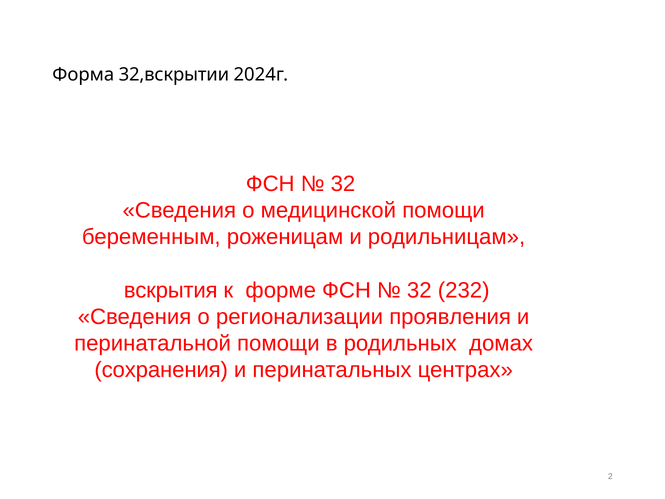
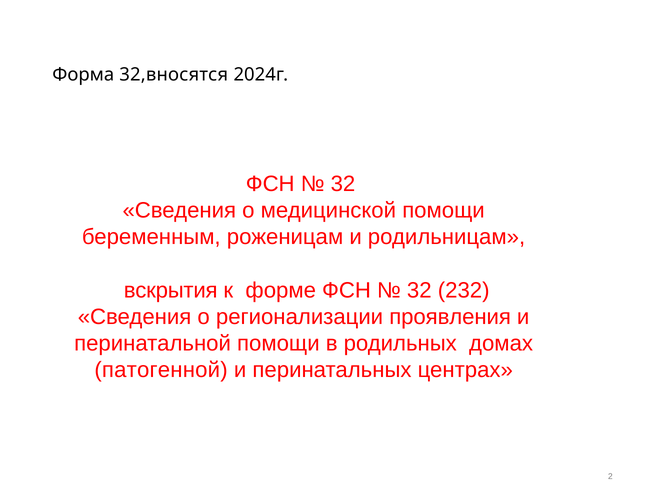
32,вскрытии: 32,вскрытии -> 32,вносятся (174, 75)
сохранения: сохранения -> патогенной (161, 370)
